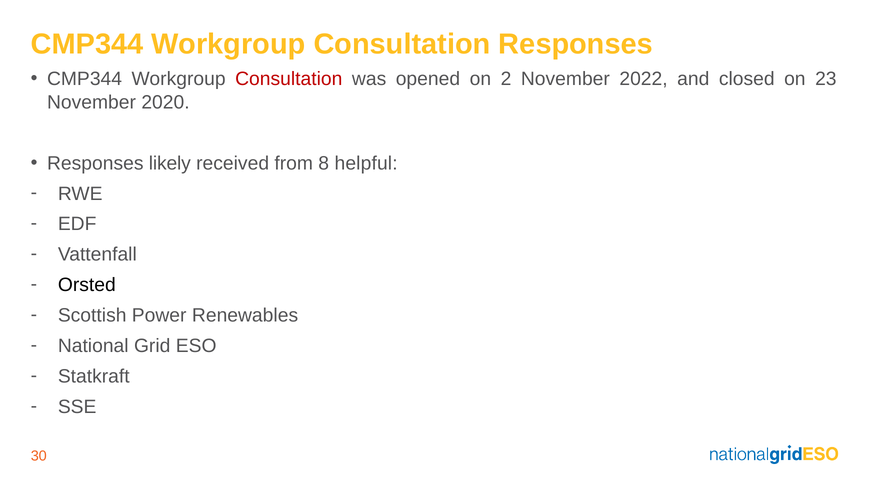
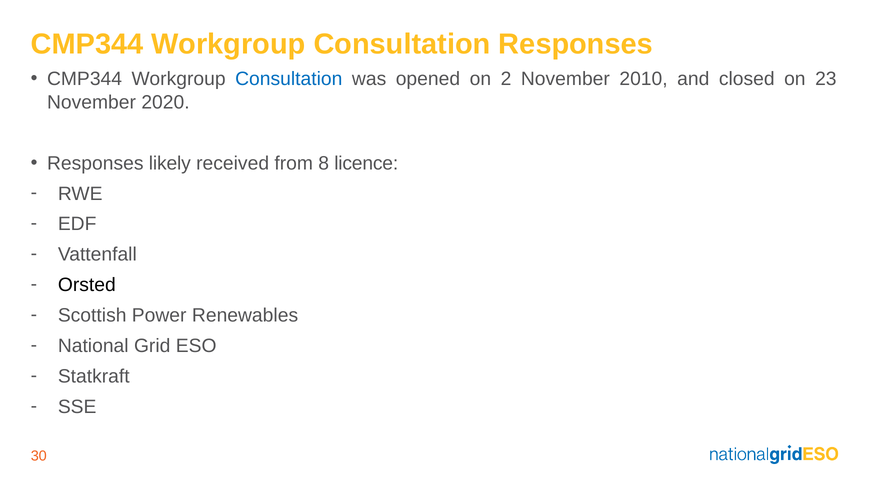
Consultation colour: red -> blue (289, 79)
2022: 2022 -> 2010 (644, 79)
helpful: helpful -> licence (366, 163)
